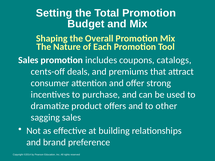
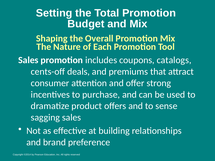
other: other -> sense (166, 106)
